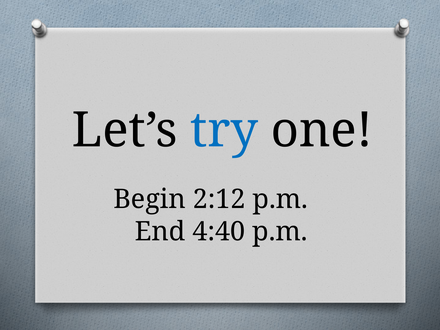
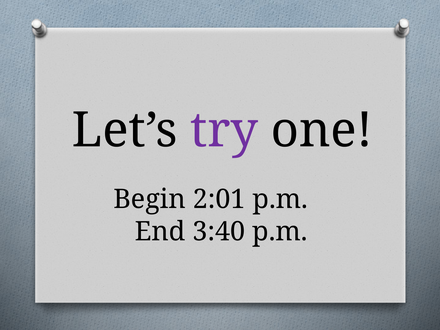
try colour: blue -> purple (224, 130)
2:12: 2:12 -> 2:01 (219, 199)
4:40: 4:40 -> 3:40 (219, 232)
